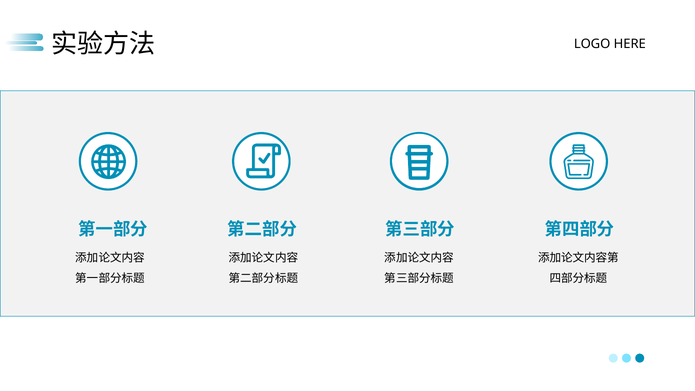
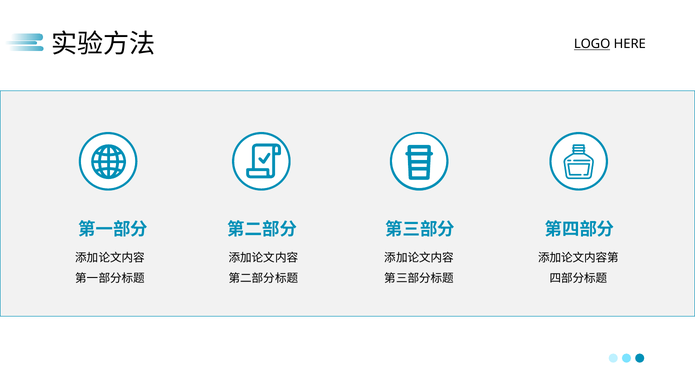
LOGO underline: none -> present (592, 44)
